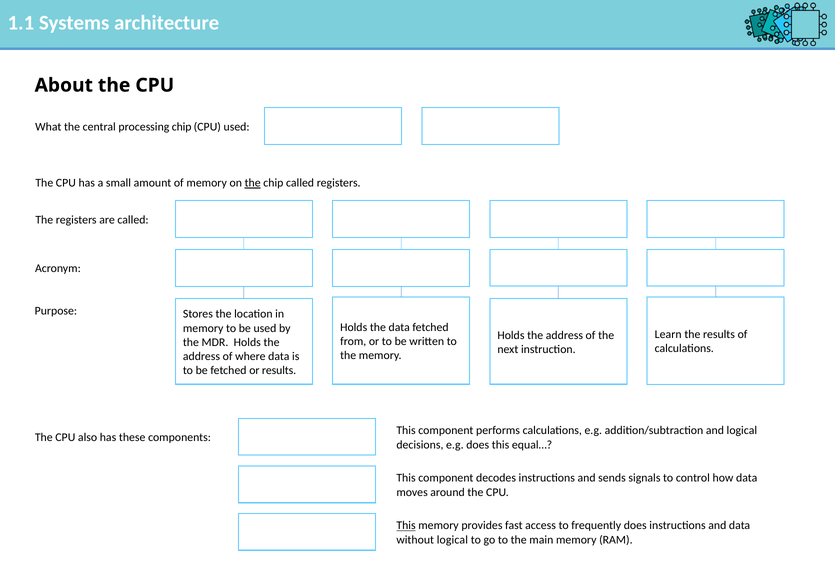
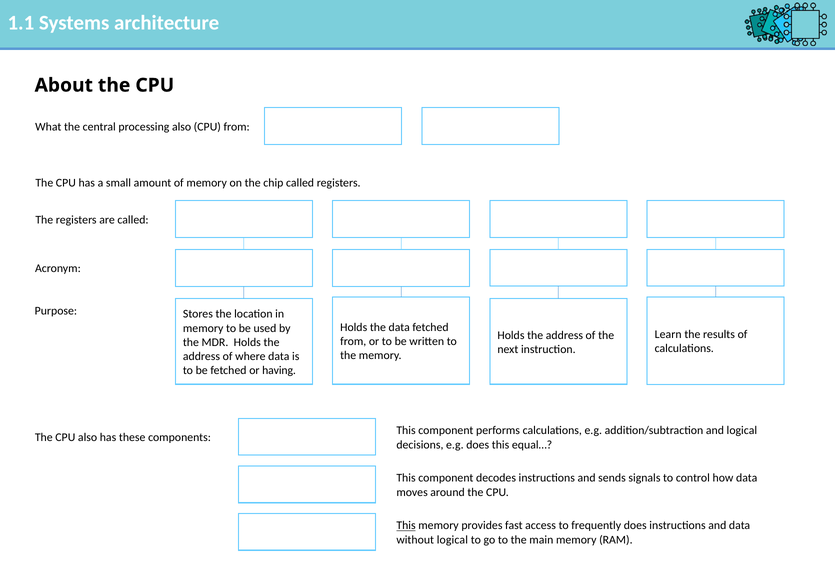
processing chip: chip -> also (182, 127)
CPU used: used -> from (237, 127)
the underline: present -> none (253, 183)
or results: results -> having (279, 371)
